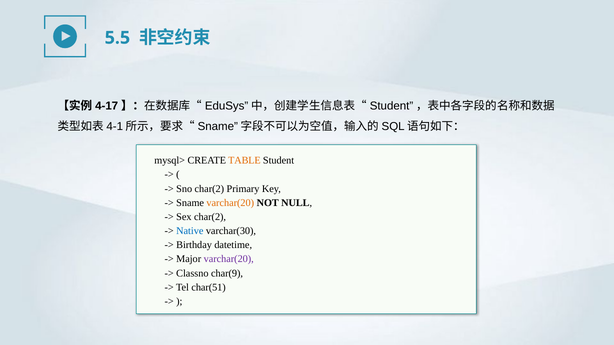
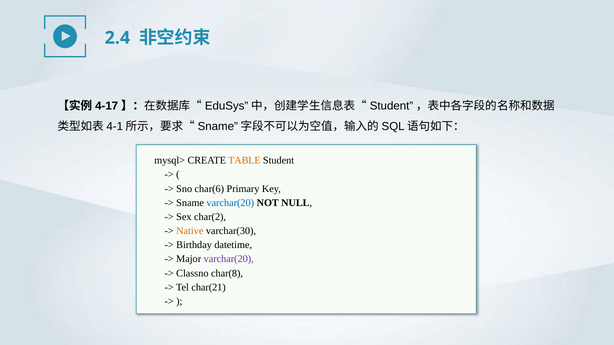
5.5: 5.5 -> 2.4 (117, 38)
Sno char(2: char(2 -> char(6 (209, 189)
varchar(20 colour: orange -> blue (230, 203)
Native colour: blue -> orange (190, 231)
char(9: char(9 -> char(8 (227, 273)
char(51: char(51 -> char(21 (209, 288)
